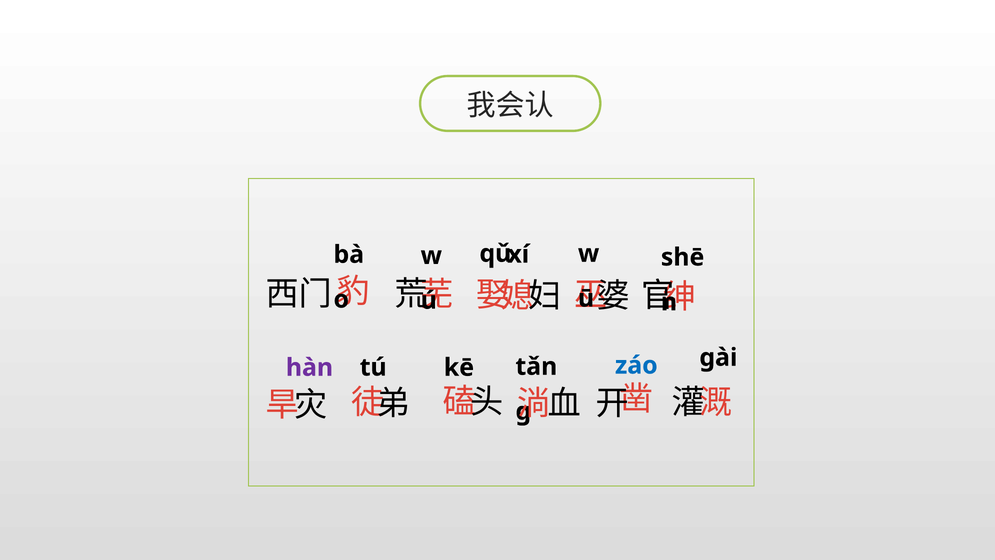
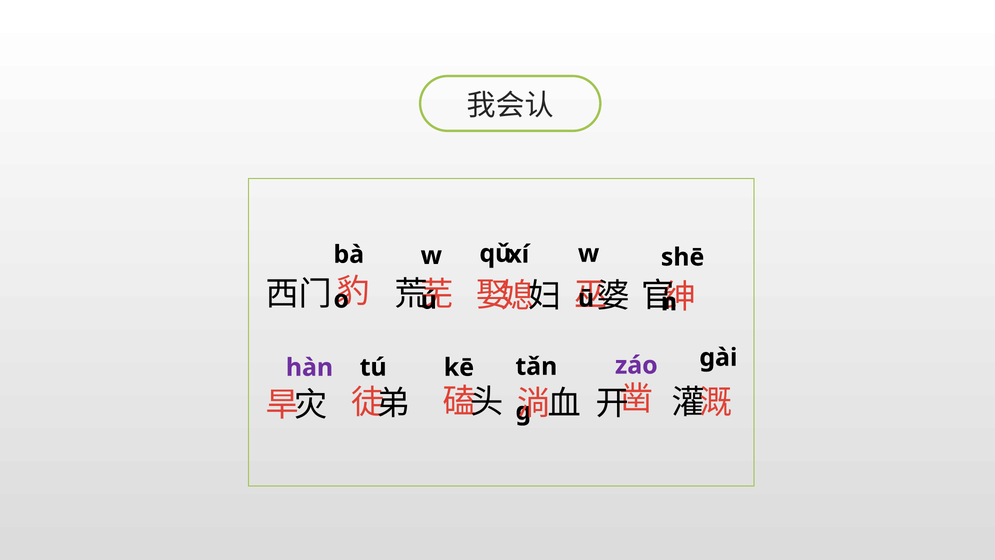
záo colour: blue -> purple (636, 365)
